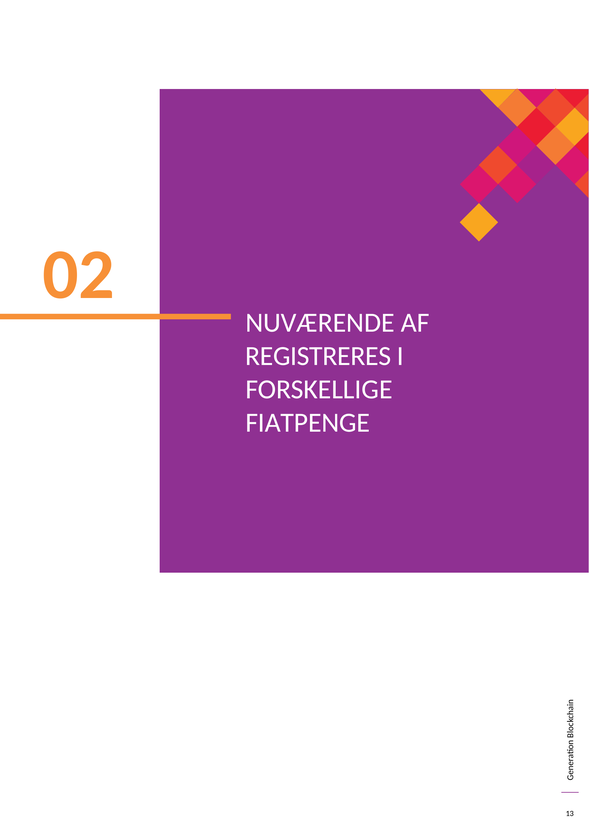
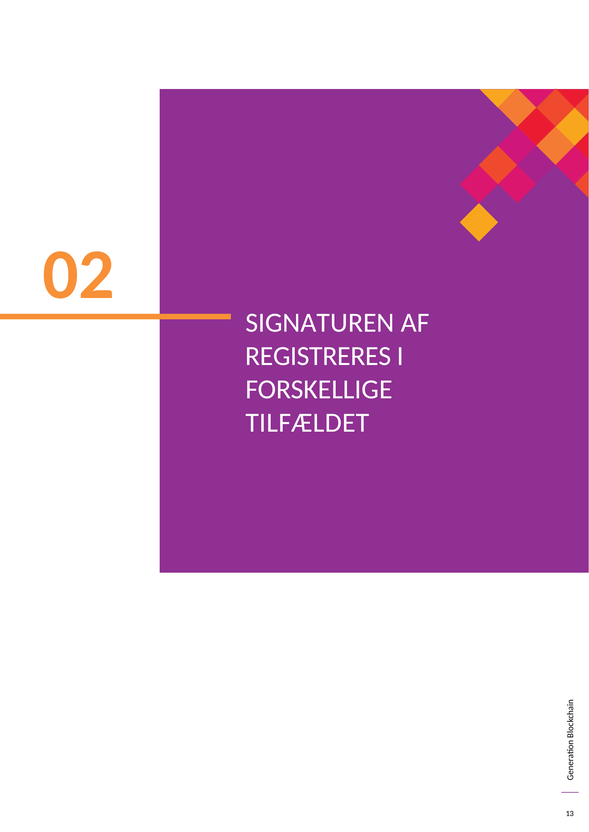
NUVÆRENDE: NUVÆRENDE -> SIGNATUREN (320, 323)
FIATPENGE: FIATPENGE -> TILFÆLDET (307, 423)
